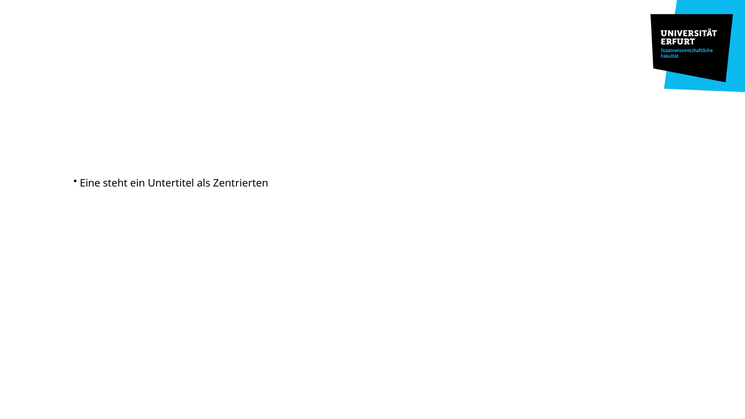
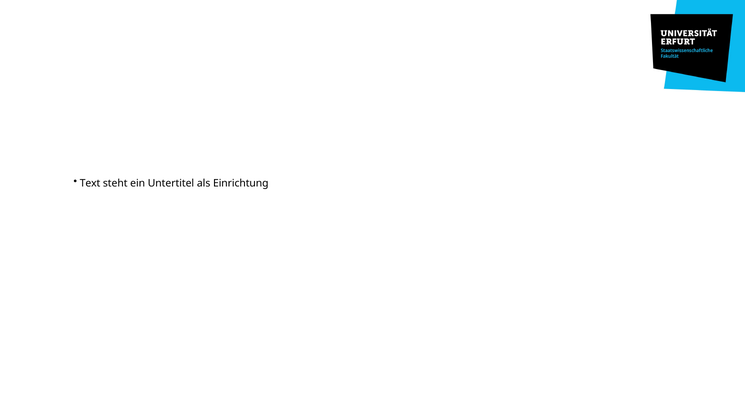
Eine: Eine -> Text (90, 183)
Zentrierten: Zentrierten -> Einrichtung (241, 183)
